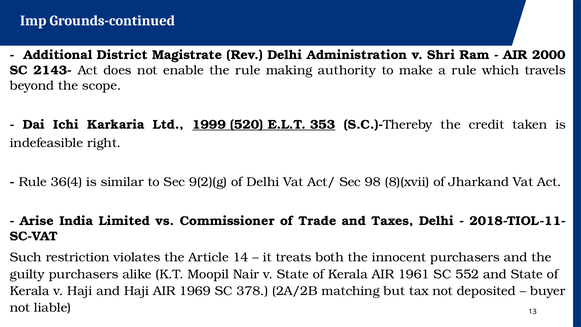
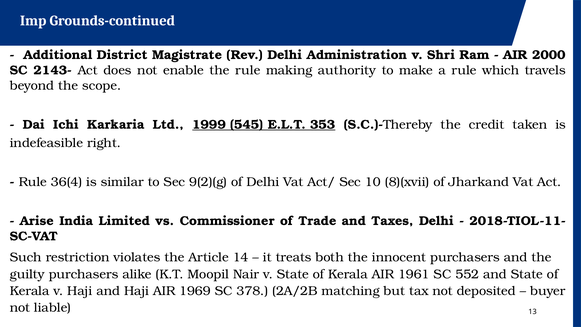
520: 520 -> 545 (247, 124)
98: 98 -> 10 (373, 182)
